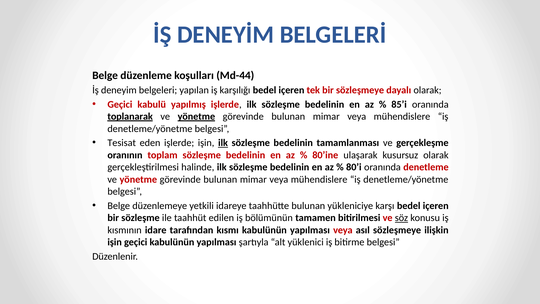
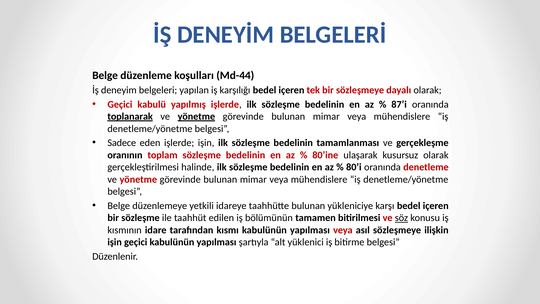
85’i: 85’i -> 87’i (399, 104)
Tesisat: Tesisat -> Sadece (122, 143)
ilk underline: present -> none (223, 143)
